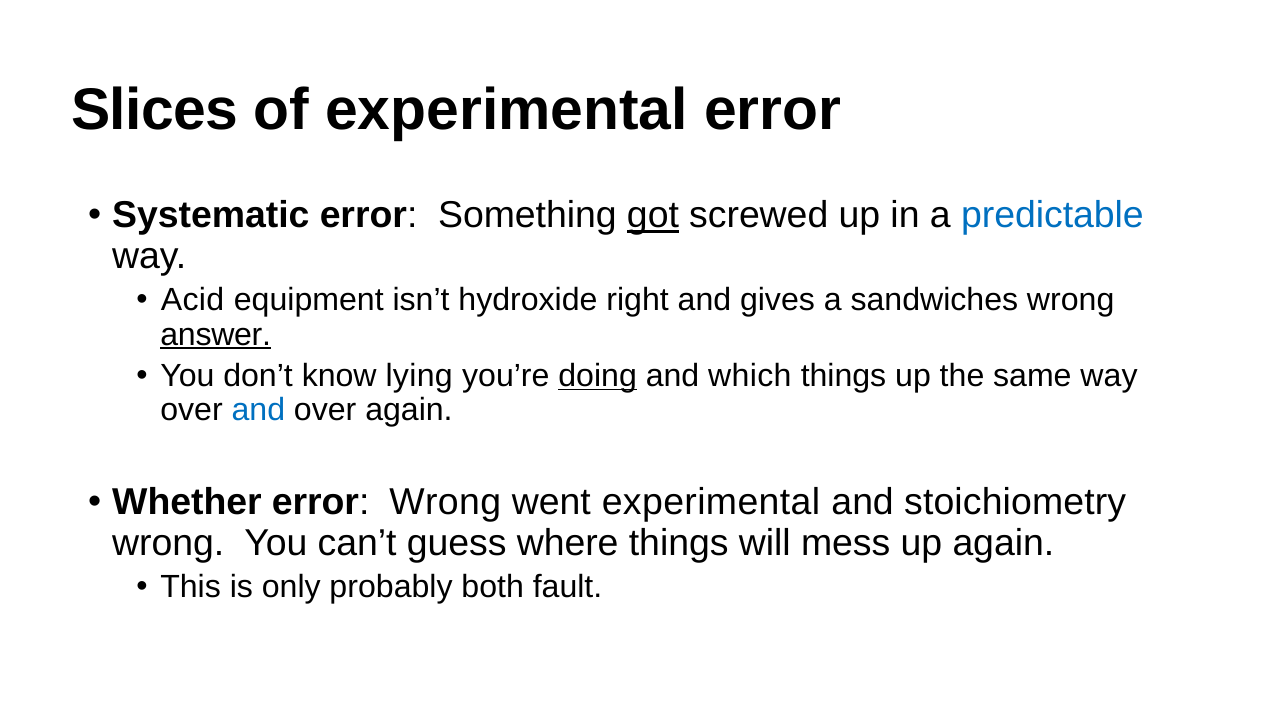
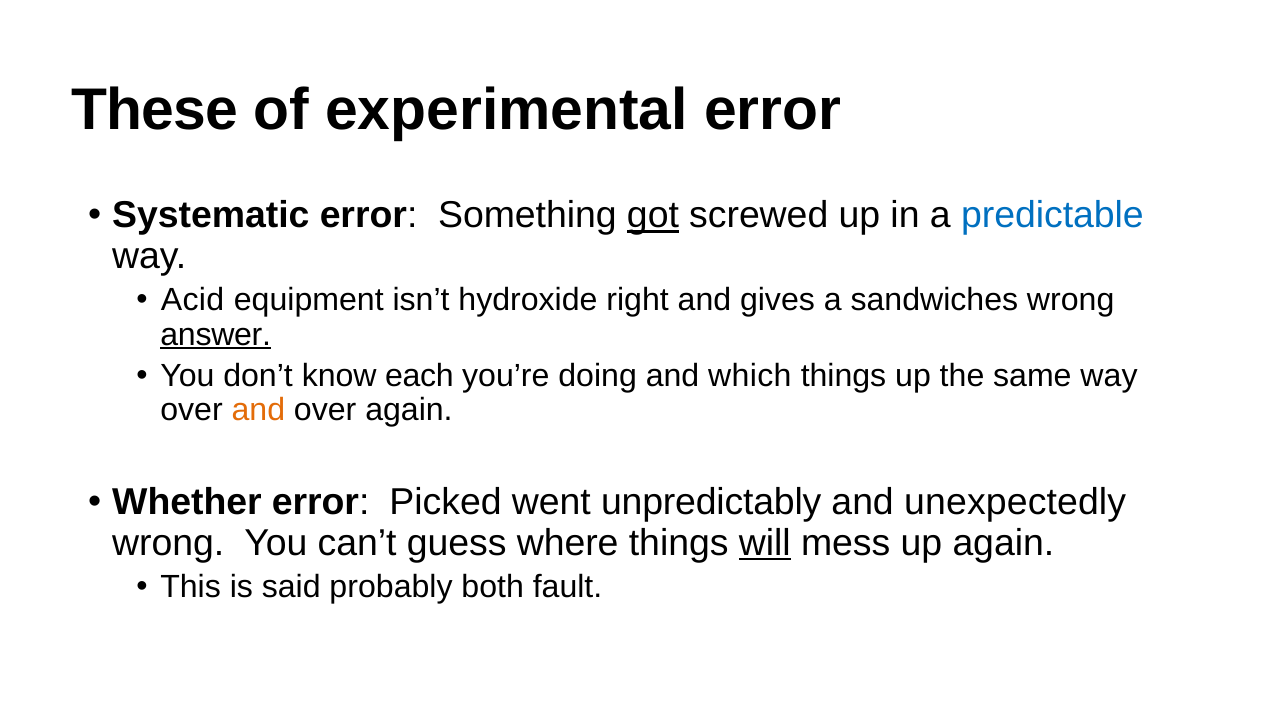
Slices: Slices -> These (155, 110)
lying: lying -> each (419, 376)
doing underline: present -> none (598, 376)
and colour: blue -> orange (258, 411)
error Wrong: Wrong -> Picked (446, 503)
went experimental: experimental -> unpredictably (711, 503)
stoichiometry: stoichiometry -> unexpectedly (1015, 503)
will underline: none -> present (765, 543)
only: only -> said (291, 588)
